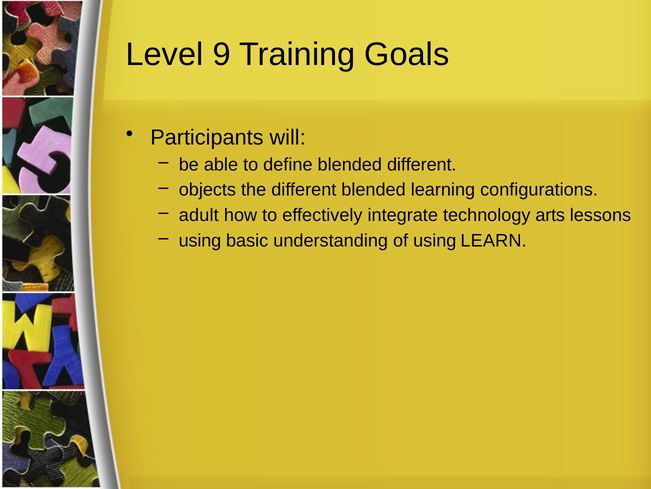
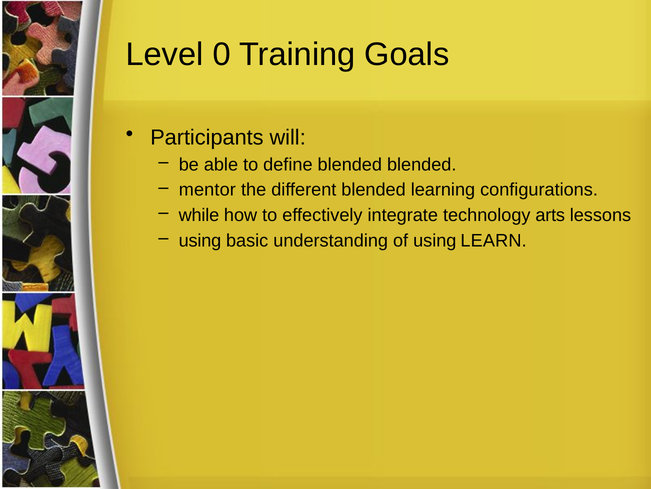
9: 9 -> 0 (222, 54)
blended different: different -> blended (422, 164)
objects: objects -> mentor (207, 190)
adult: adult -> while (199, 215)
